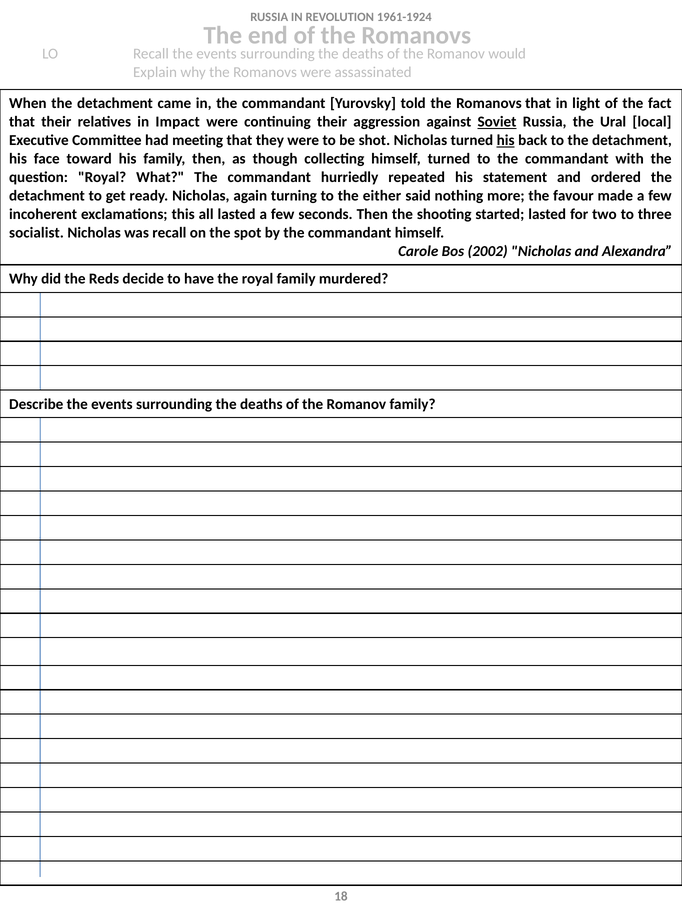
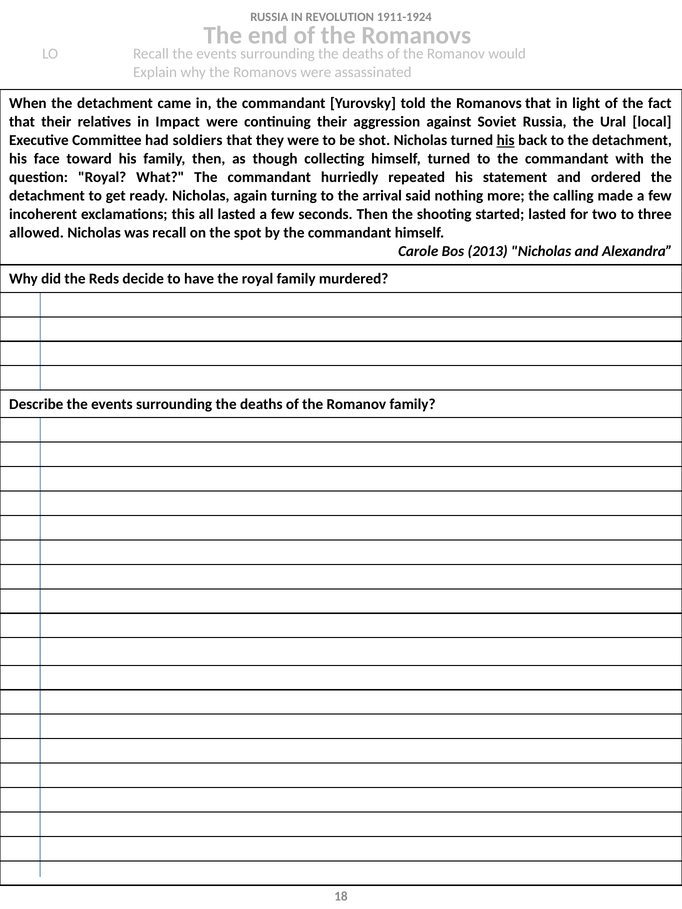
1961-1924: 1961-1924 -> 1911-1924 (404, 17)
Soviet underline: present -> none (497, 122)
meeting: meeting -> soldiers (198, 140)
either: either -> arrival (382, 196)
favour: favour -> calling (573, 196)
socialist: socialist -> allowed (36, 233)
2002: 2002 -> 2013 (488, 251)
